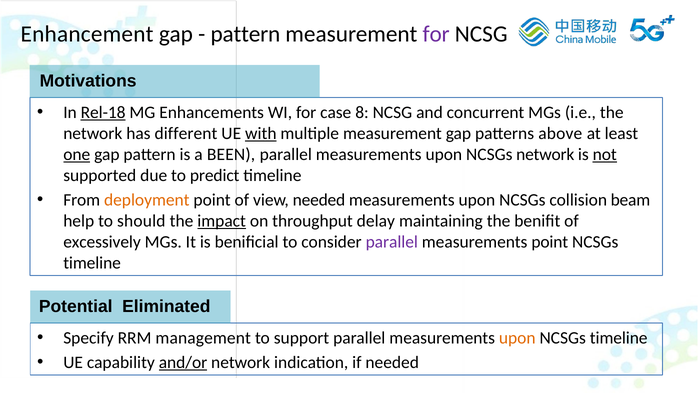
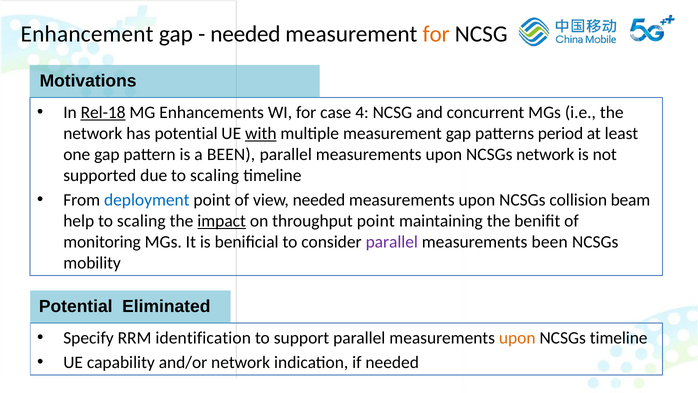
pattern: pattern -> needed (245, 34)
for colour: purple -> orange (436, 34)
8: 8 -> 4 (362, 112)
has different: different -> potential (186, 133)
above: above -> period (560, 133)
one underline: present -> none (77, 154)
not underline: present -> none (605, 154)
due to predict: predict -> scaling (215, 175)
deployment colour: orange -> blue (147, 200)
help to should: should -> scaling (141, 221)
throughput delay: delay -> point (376, 221)
excessively: excessively -> monitoring (102, 242)
measurements point: point -> been (550, 242)
timeline: timeline -> mobility (92, 263)
management: management -> identification (203, 338)
and/or underline: present -> none (183, 362)
